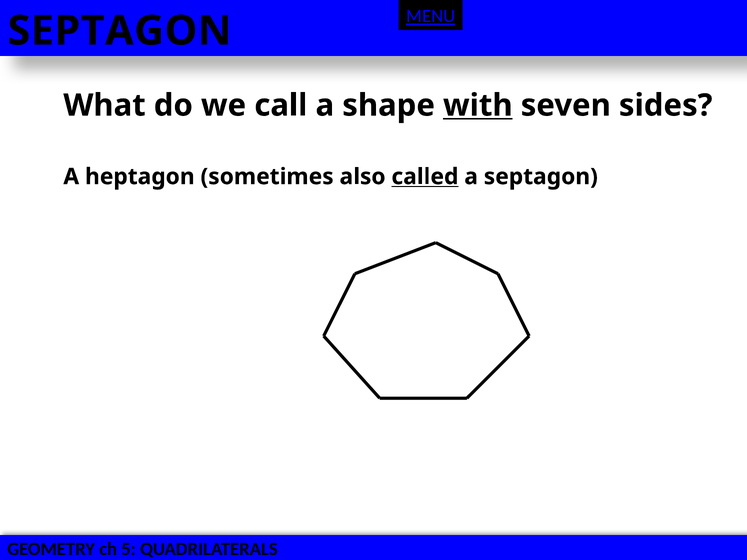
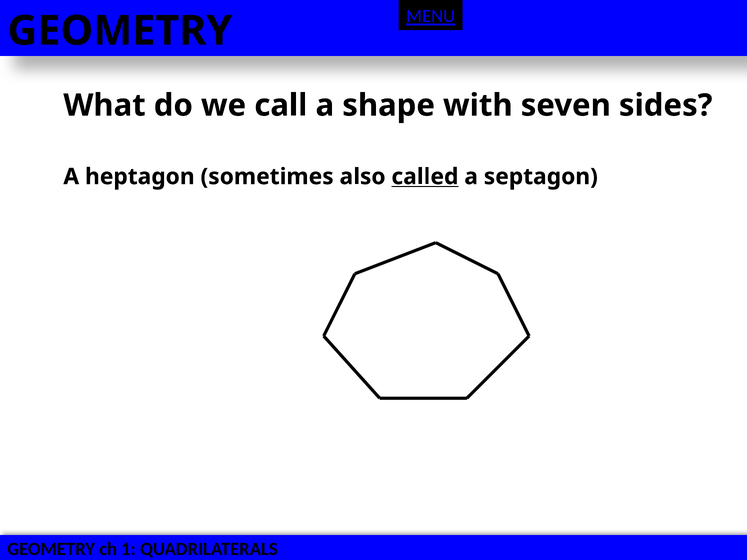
SEPTAGON: SEPTAGON -> GEOMETRY (120, 31)
with underline: present -> none (478, 105)
5: 5 -> 1 (129, 549)
